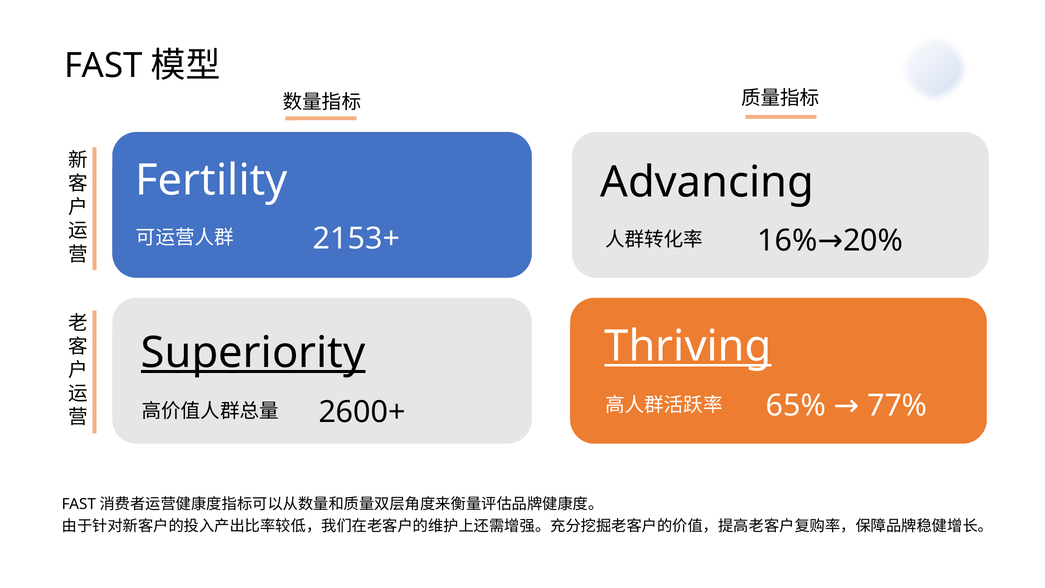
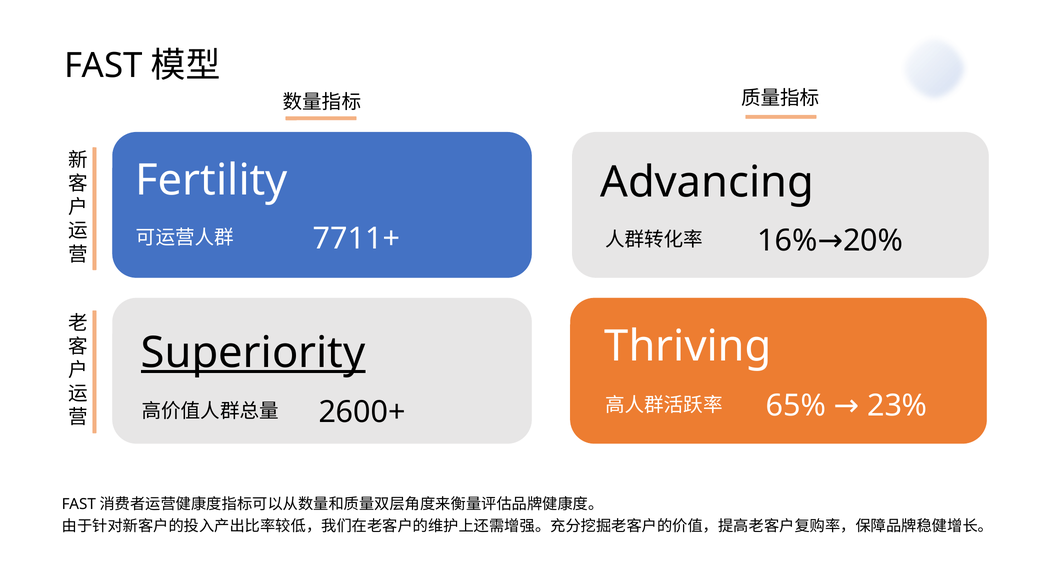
2153+: 2153+ -> 7711+ (357, 238)
Thriving underline: present -> none (688, 346)
77%: 77% -> 23% (897, 406)
